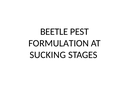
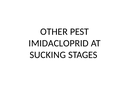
BEETLE: BEETLE -> OTHER (54, 32)
FORMULATION: FORMULATION -> IMIDACLOPRID (59, 43)
